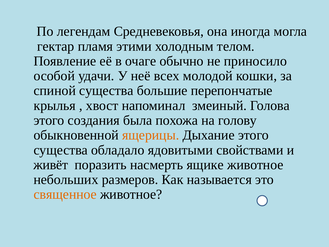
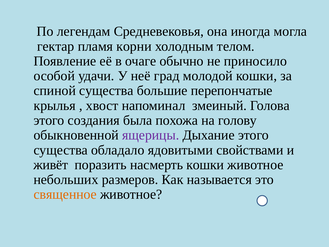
этими: этими -> корни (134, 46)
всех: всех -> град (167, 76)
ящерицы colour: orange -> purple (151, 135)
насмерть ящике: ящике -> кошки (205, 165)
